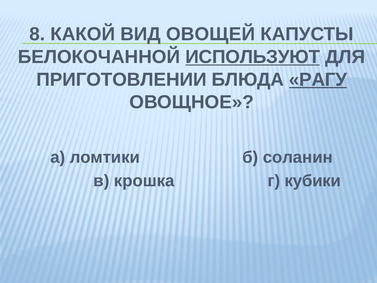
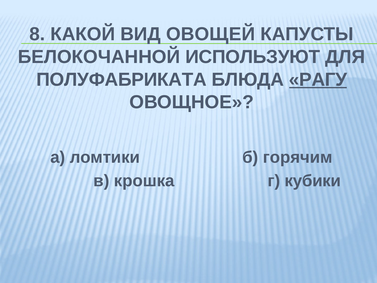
ИСПОЛЬЗУЮТ underline: present -> none (253, 57)
ПРИГОТОВЛЕНИИ: ПРИГОТОВЛЕНИИ -> ПОЛУФАБРИКАТА (122, 79)
соланин: соланин -> горячим (298, 157)
